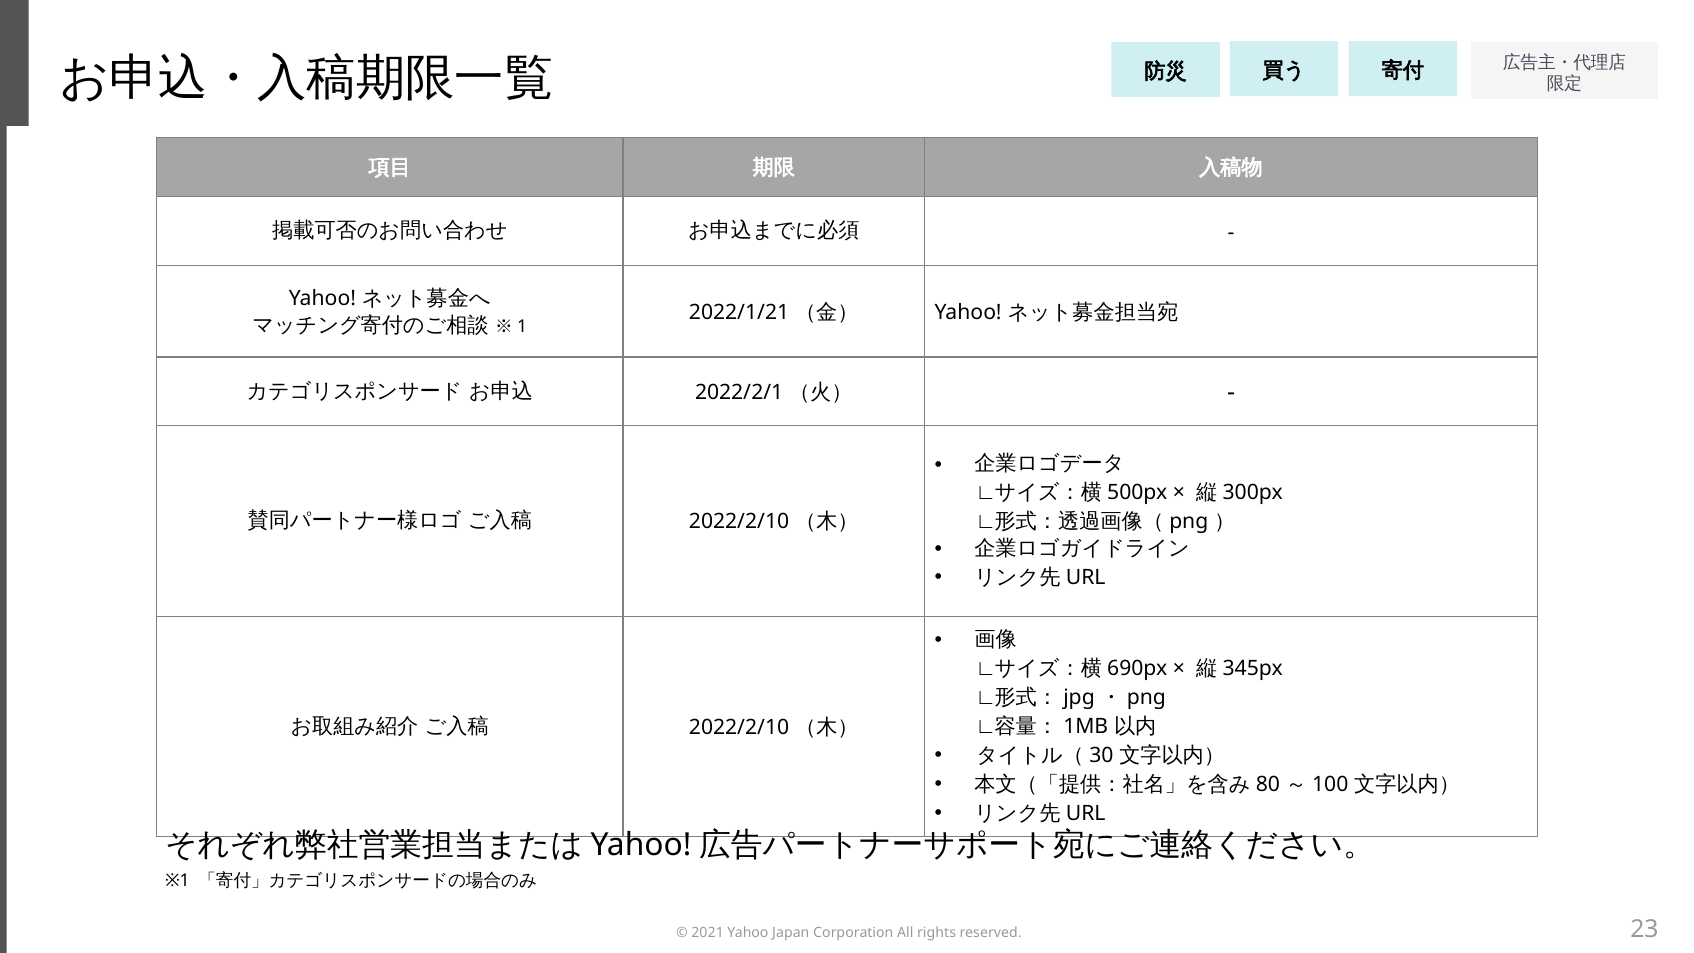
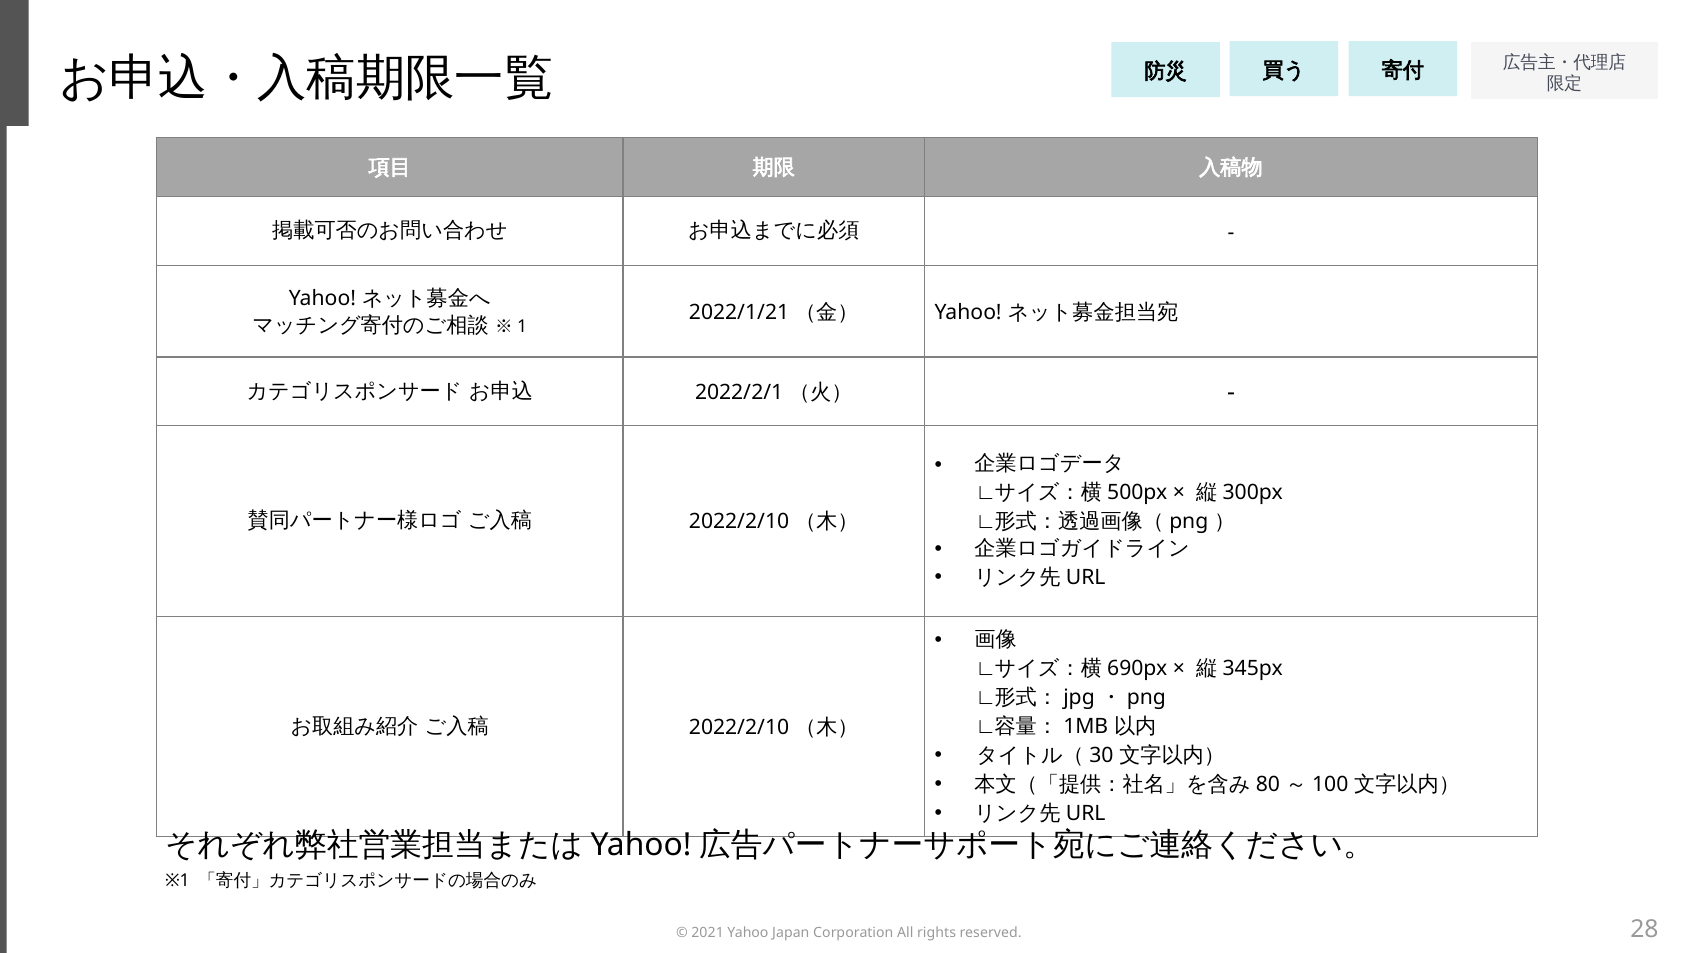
23: 23 -> 28 (1644, 929)
